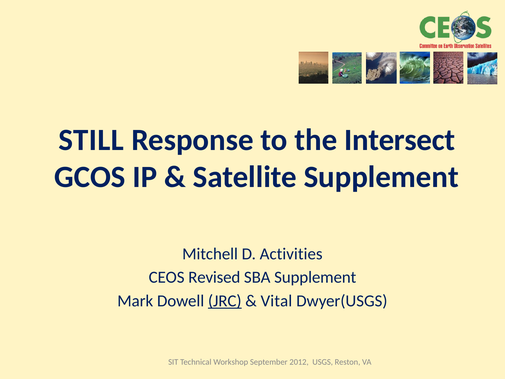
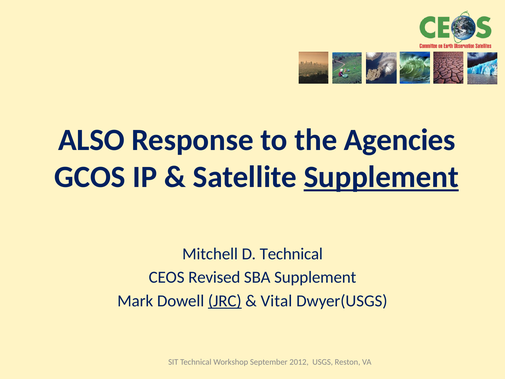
STILL: STILL -> ALSO (91, 140)
Intersect: Intersect -> Agencies (400, 140)
Supplement underline: none -> present (381, 177)
D Activities: Activities -> Technical (291, 254)
